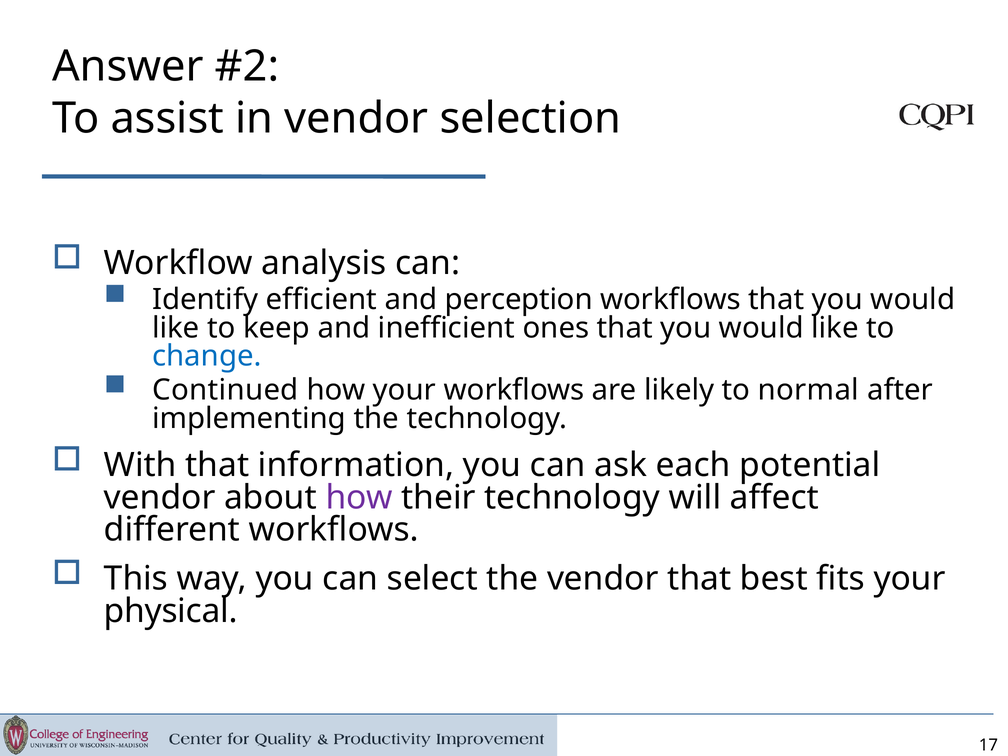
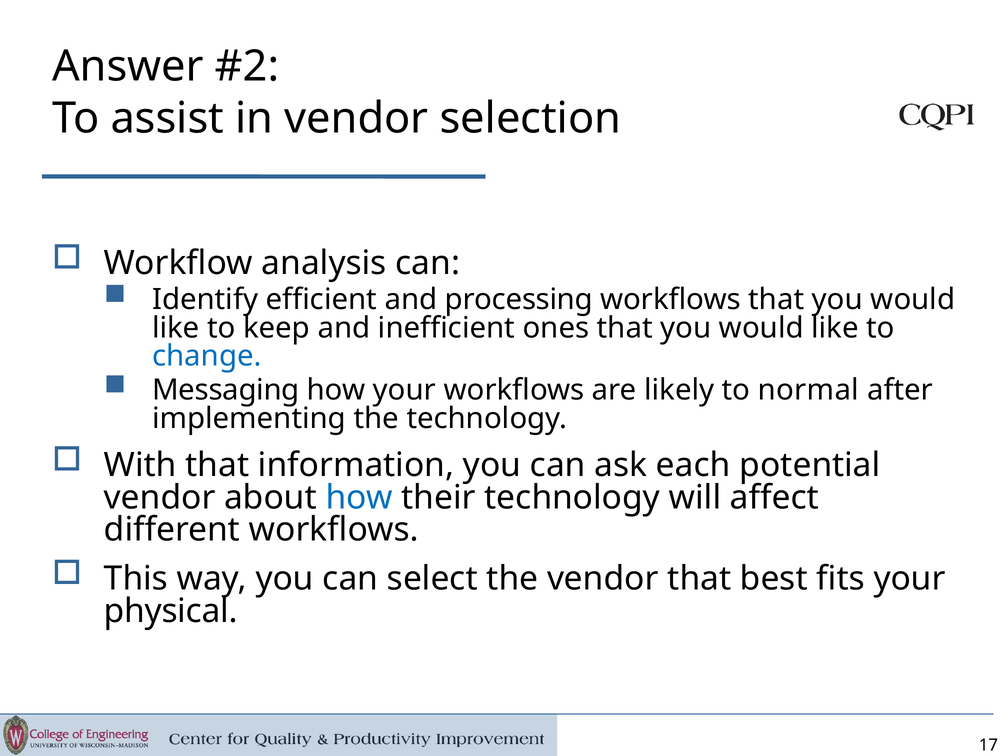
perception: perception -> processing (519, 300)
Continued: Continued -> Messaging (226, 390)
how colour: purple -> blue (359, 497)
